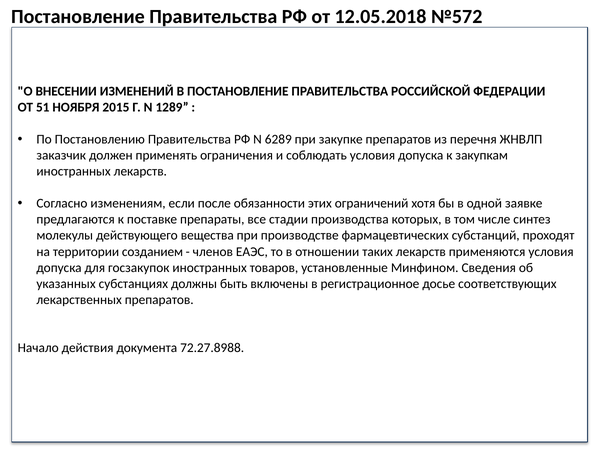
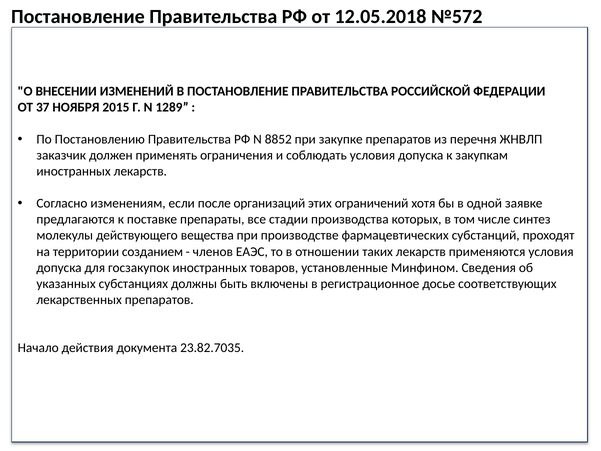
51: 51 -> 37 (43, 107)
6289: 6289 -> 8852 (278, 139)
обязанности: обязанности -> организаций (269, 203)
72.27.8988: 72.27.8988 -> 23.82.7035 (212, 348)
